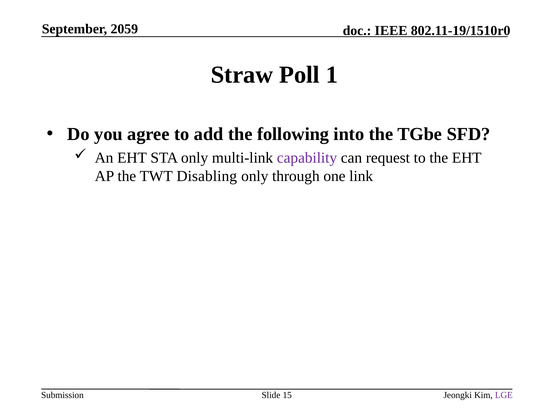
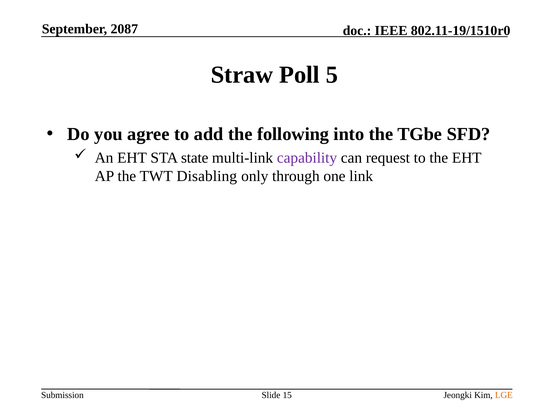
2059: 2059 -> 2087 (124, 29)
1: 1 -> 5 (332, 75)
STA only: only -> state (195, 158)
LGE colour: purple -> orange (504, 395)
